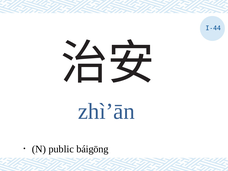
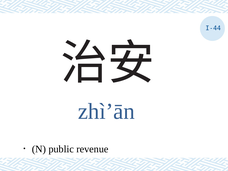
báigōng: báigōng -> revenue (92, 149)
